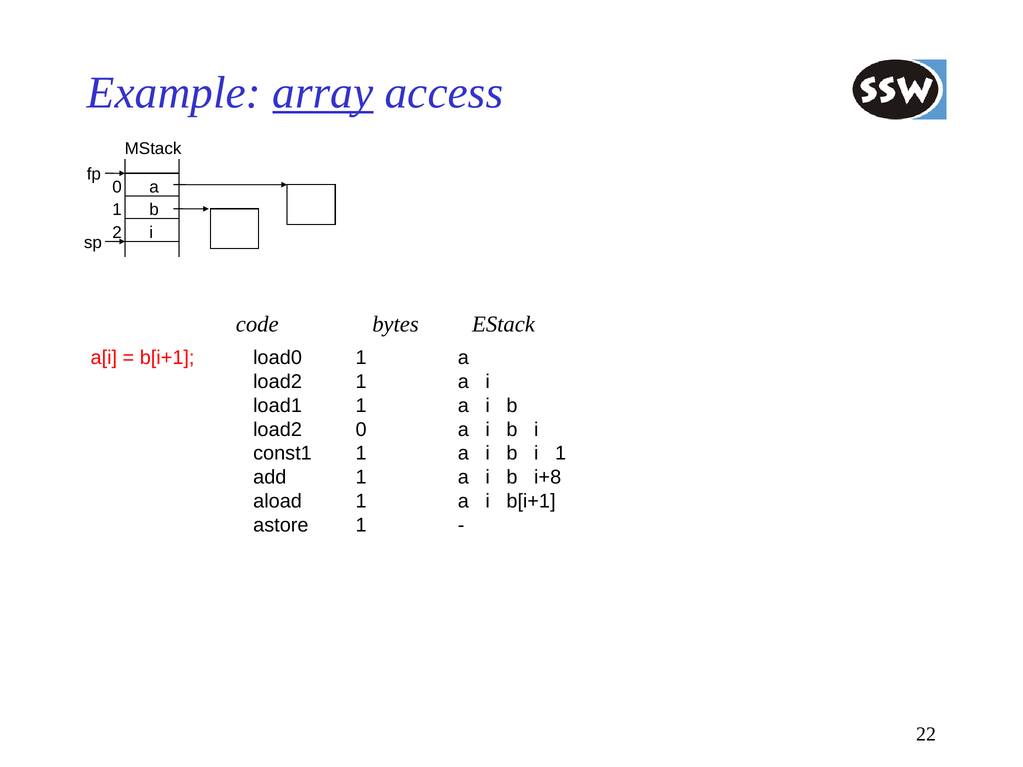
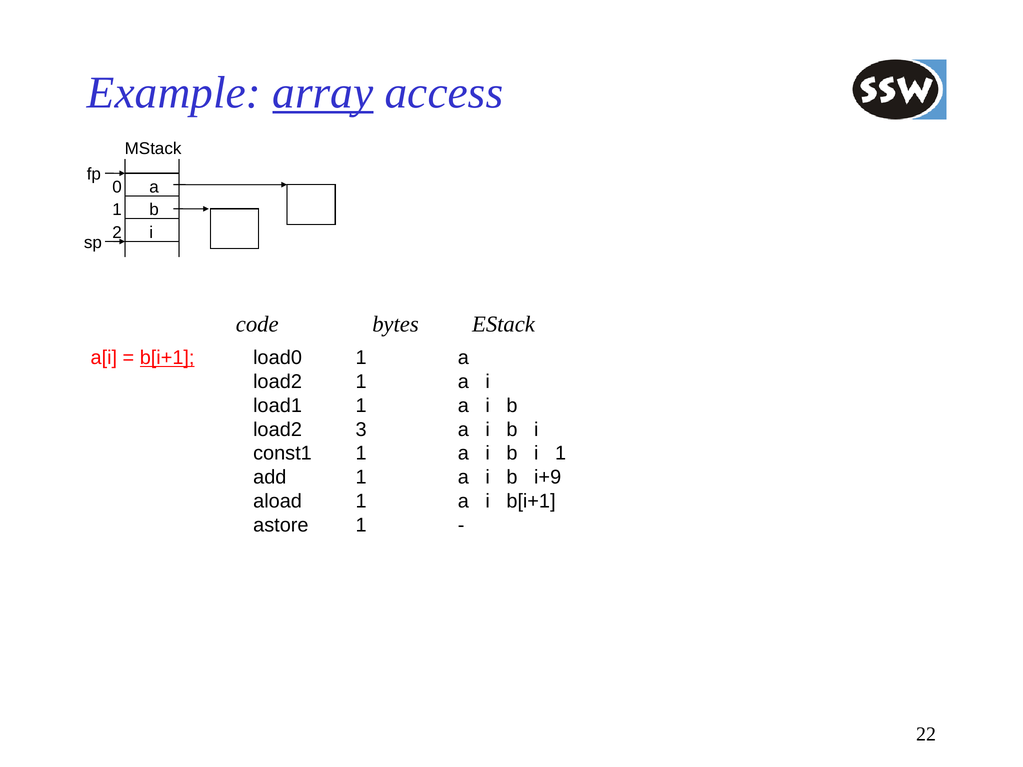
b[i+1 underline: none -> present (167, 358)
load2 0: 0 -> 3 (361, 430)
i+8: i+8 -> i+9 (548, 477)
